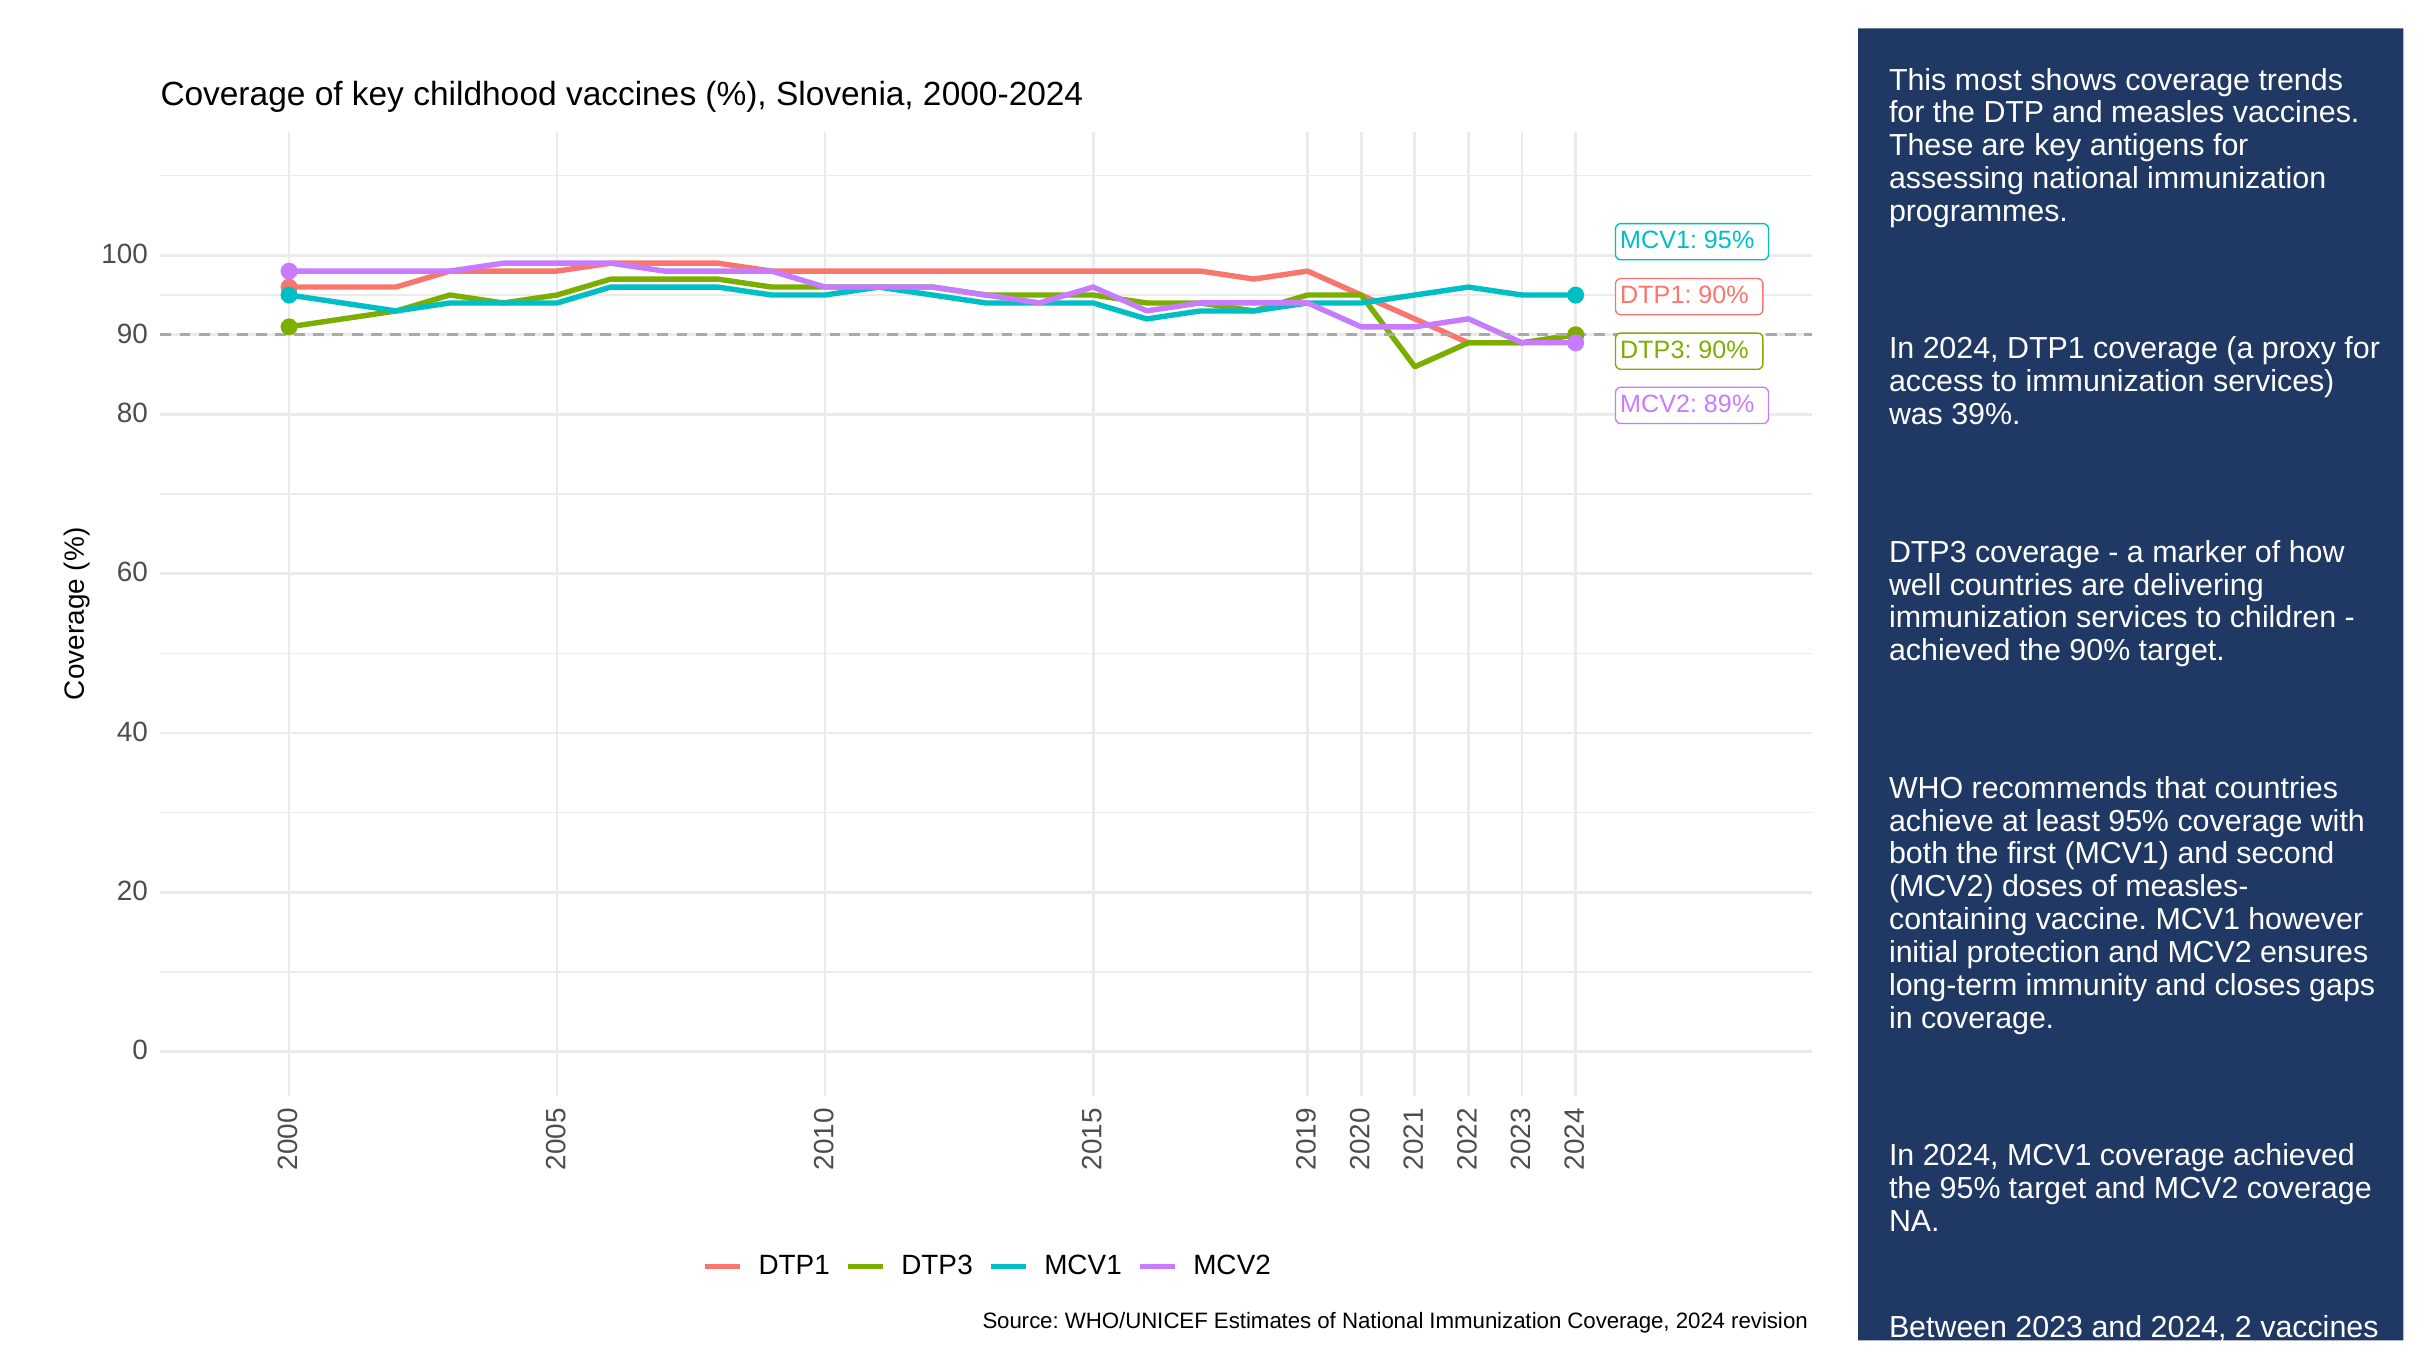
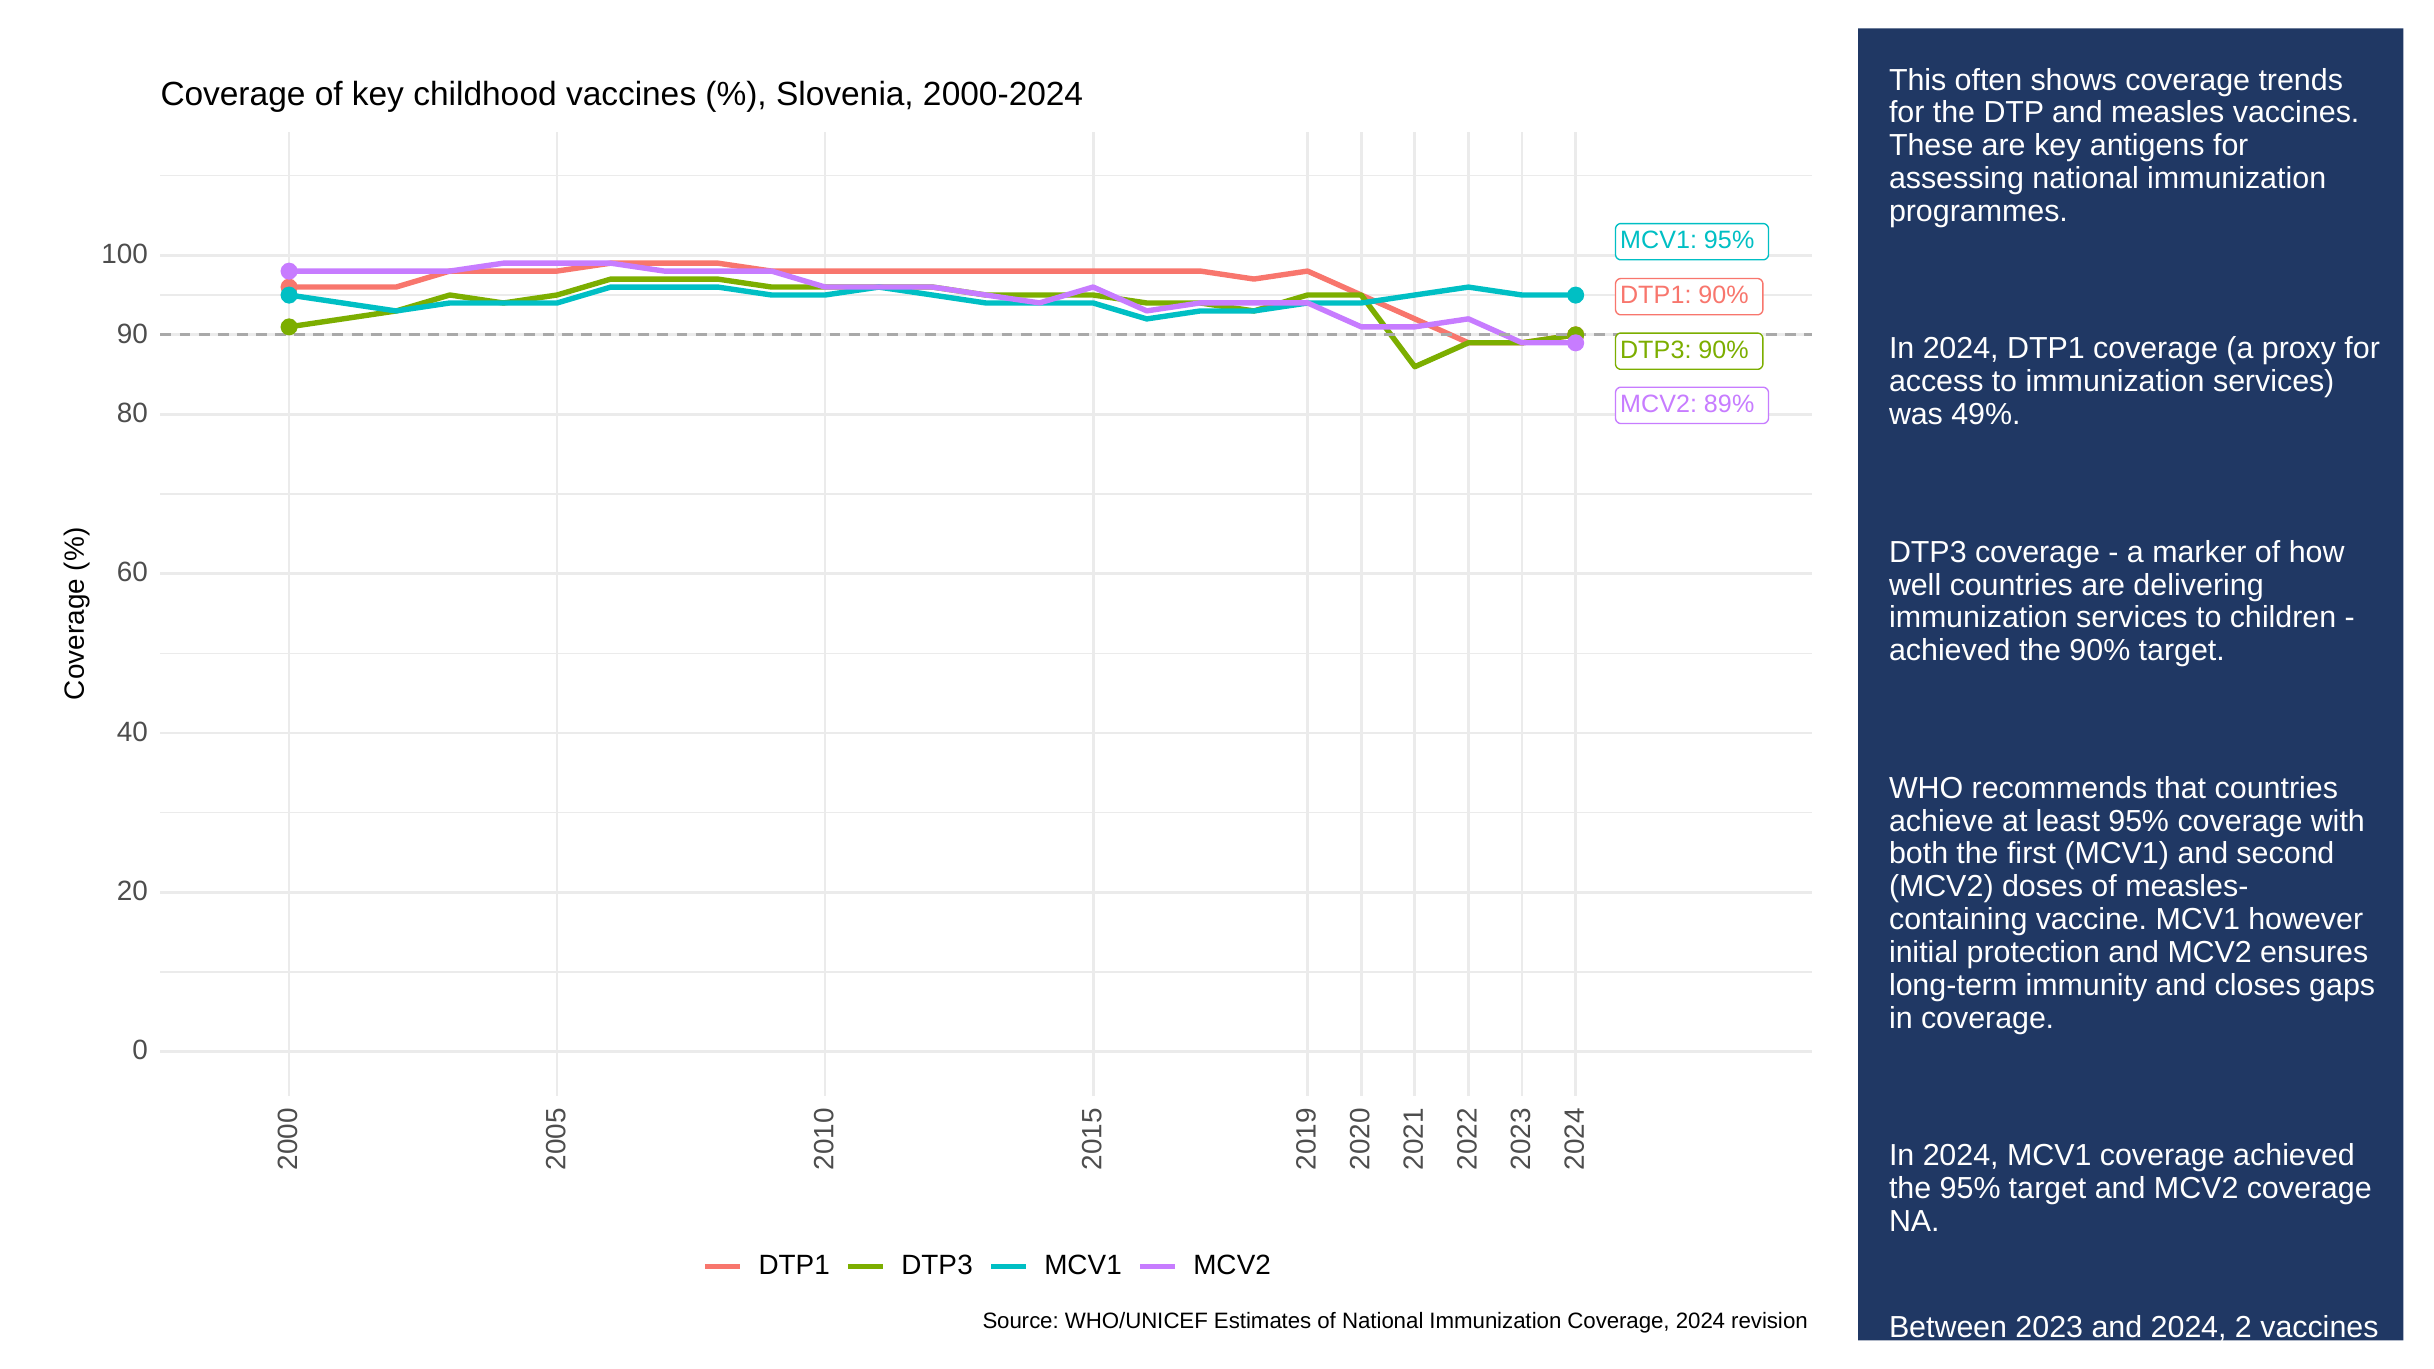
most: most -> often (1988, 80)
39%: 39% -> 49% (1986, 415)
